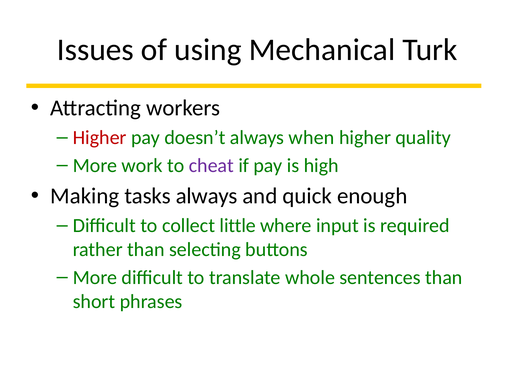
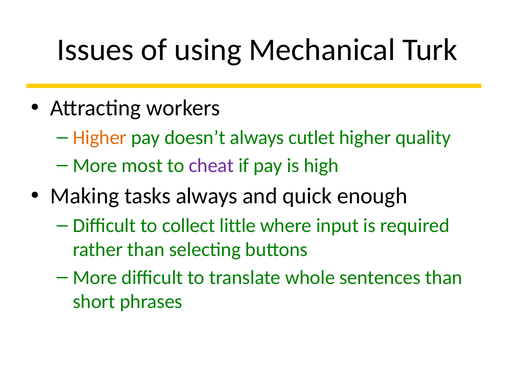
Higher colour: red -> orange (100, 138)
when: when -> cutlet (312, 138)
work: work -> most (142, 166)
